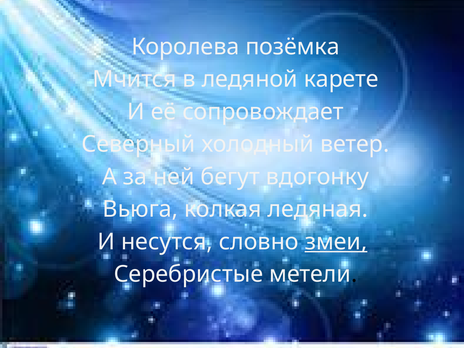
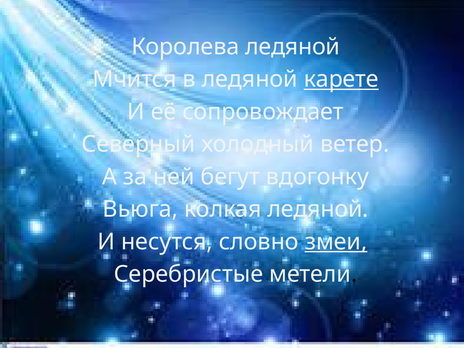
Королева позёмка: позёмка -> ледяной (293, 47)
карете underline: none -> present (341, 79)
колкая ледяная: ледяная -> ледяной (318, 209)
